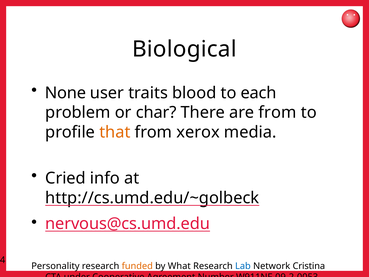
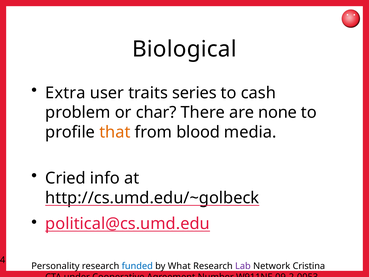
None: None -> Extra (65, 93)
blood: blood -> series (194, 93)
each: each -> cash (258, 93)
are from: from -> none (278, 112)
xerox: xerox -> blood (198, 132)
nervous@cs.umd.edu: nervous@cs.umd.edu -> political@cs.umd.edu (127, 223)
funded colour: orange -> blue (137, 266)
Lab colour: blue -> purple (243, 266)
